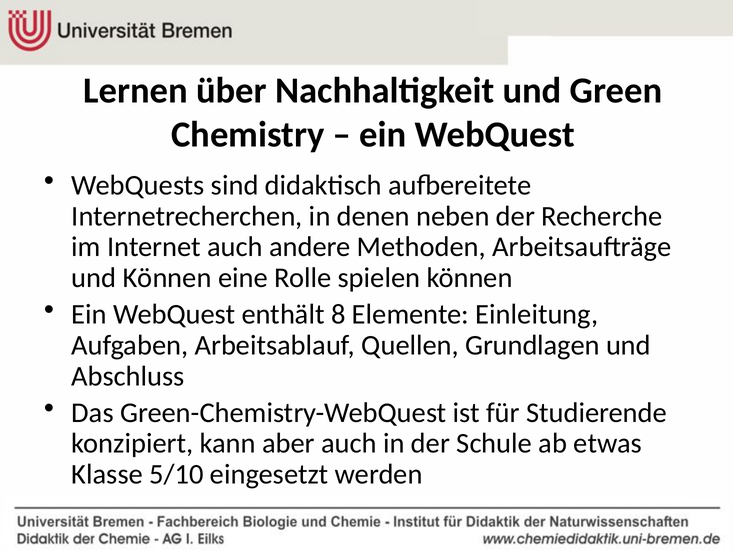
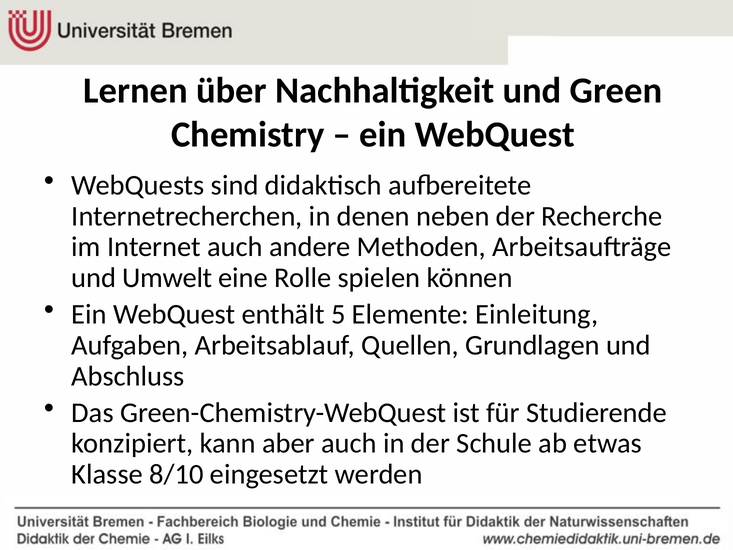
und Können: Können -> Umwelt (167, 278)
8: 8 -> 5 (338, 314)
5/10: 5/10 -> 8/10 (176, 474)
